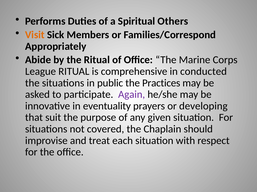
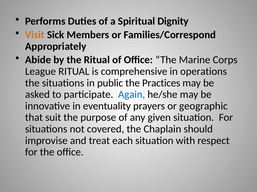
Others: Others -> Dignity (173, 21)
conducted: conducted -> operations (204, 72)
Again colour: purple -> blue (132, 95)
developing: developing -> geographic (203, 106)
